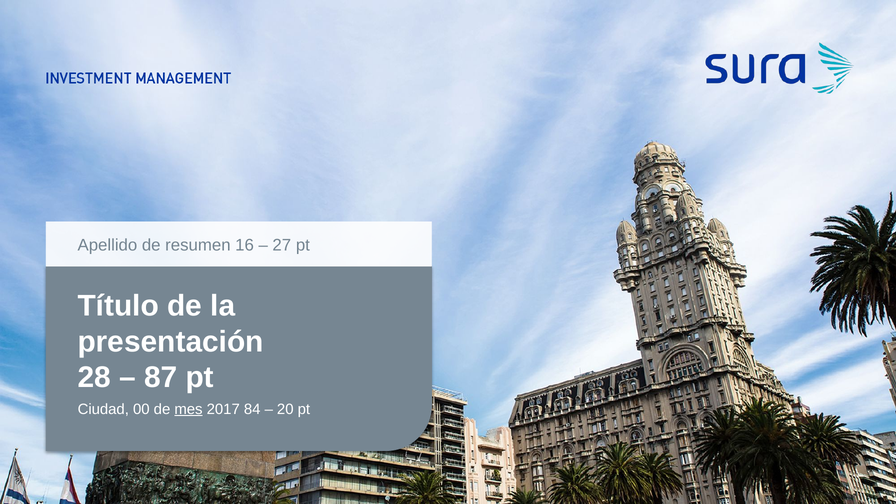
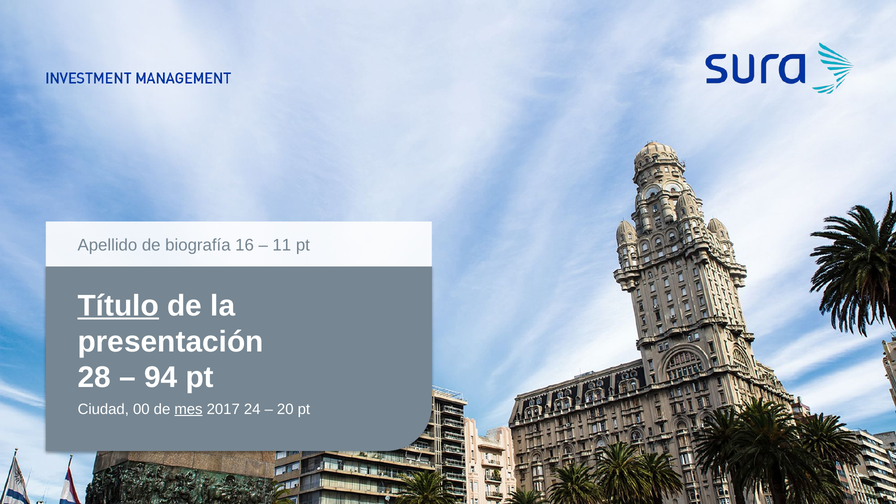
resumen: resumen -> biografía (198, 245)
27: 27 -> 11 (282, 245)
Título underline: none -> present (118, 306)
87: 87 -> 94 (161, 378)
84: 84 -> 24 (252, 409)
